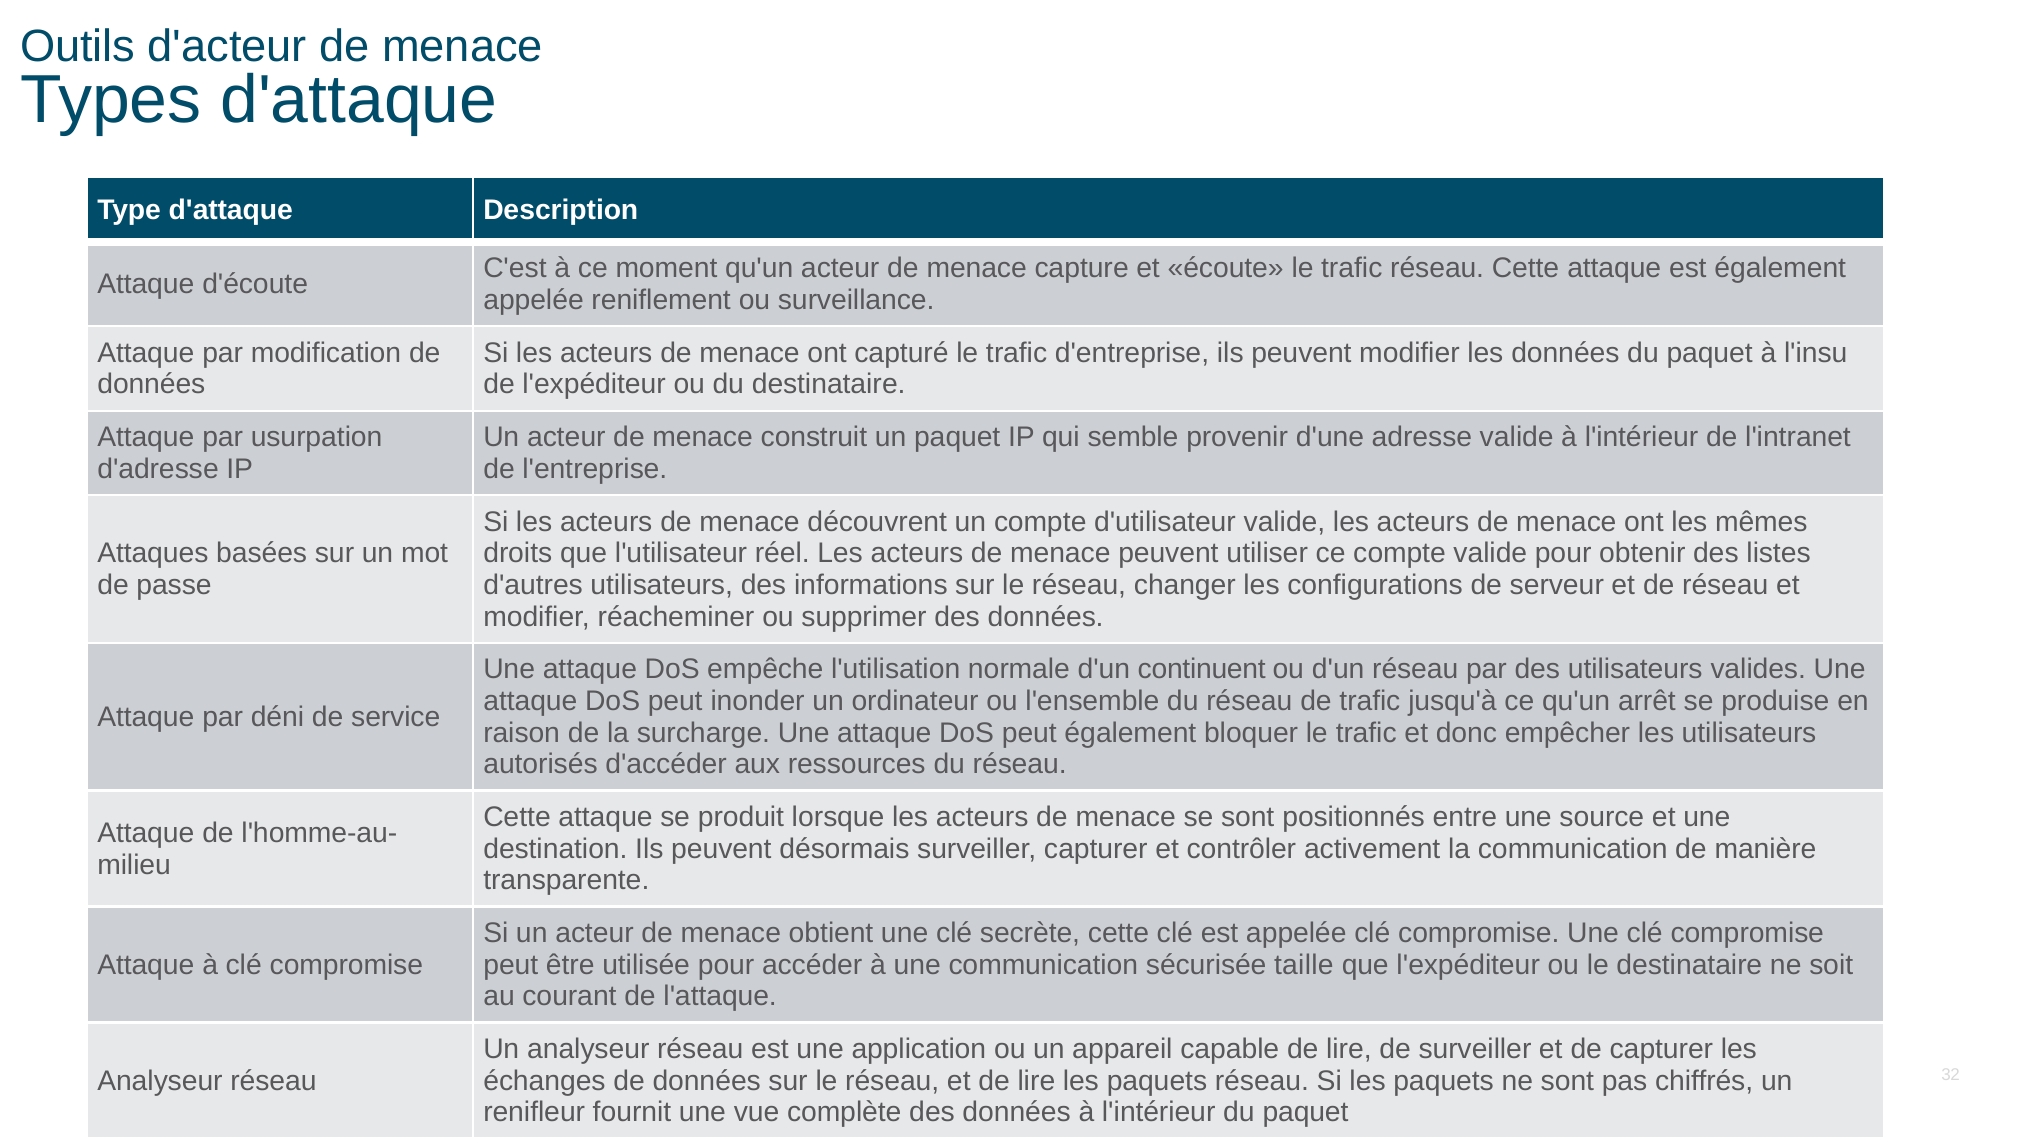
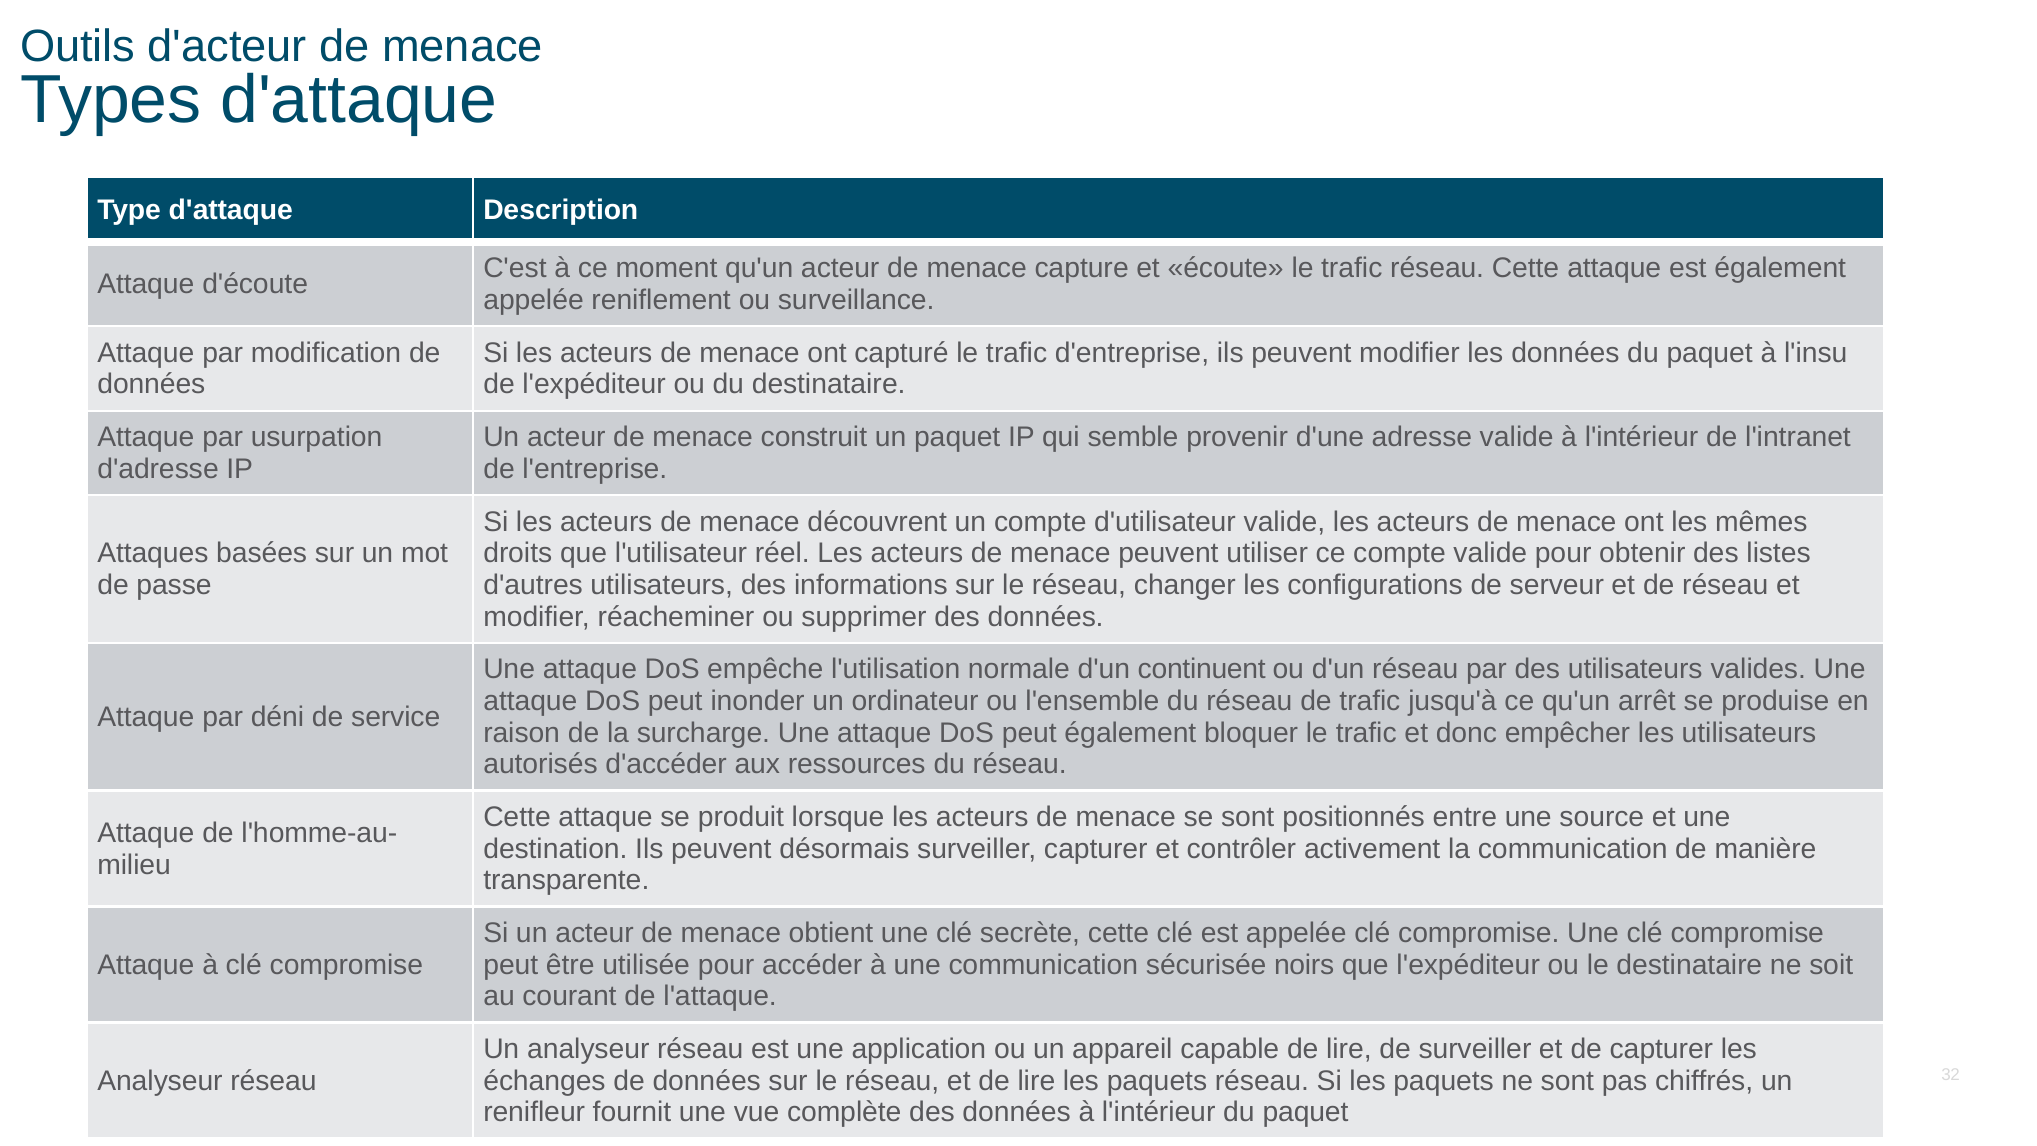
taille: taille -> noirs (1304, 965)
